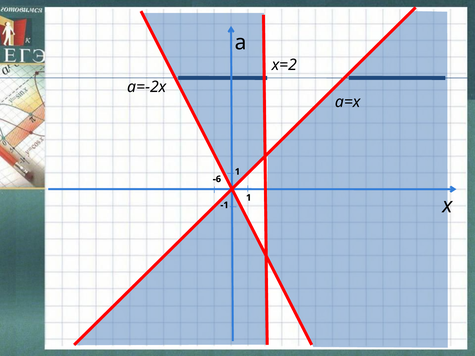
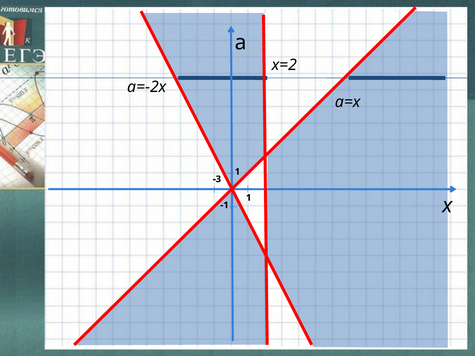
-6: -6 -> -3 (217, 179)
